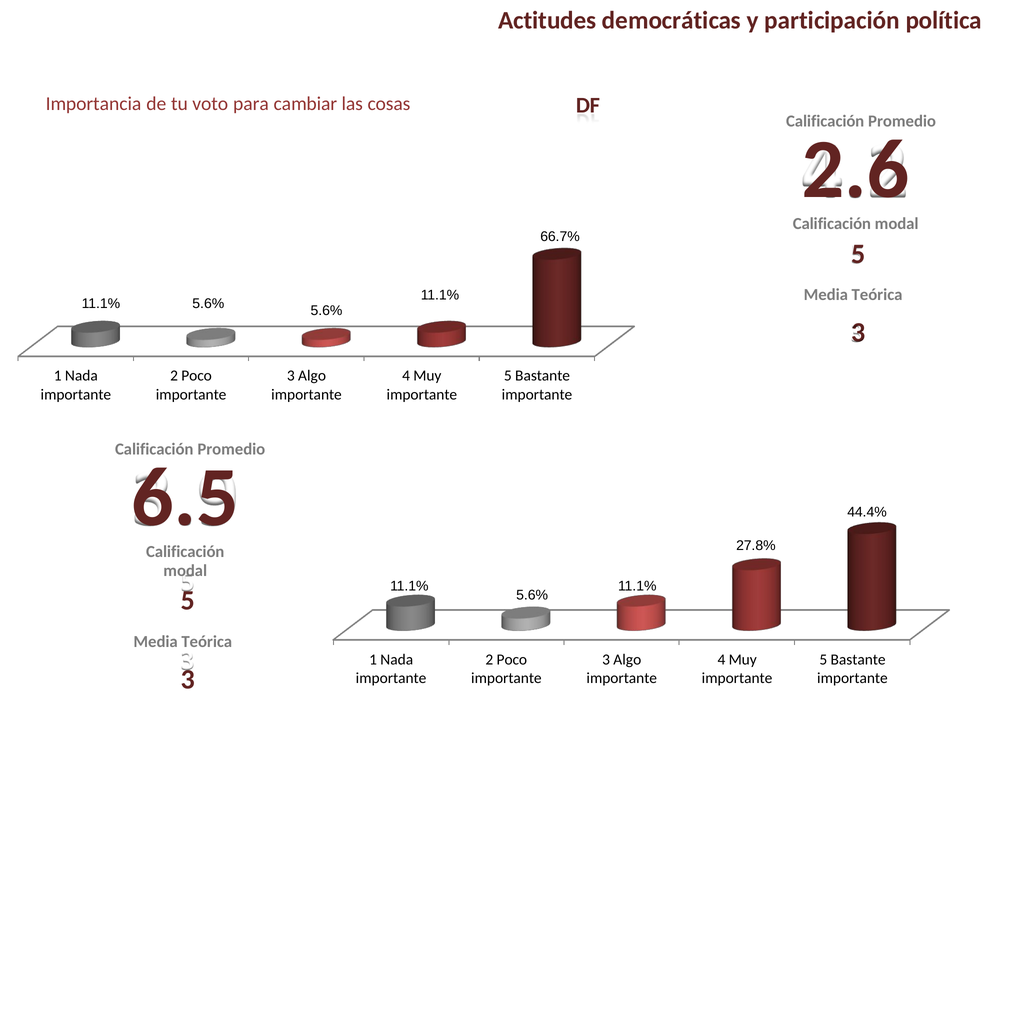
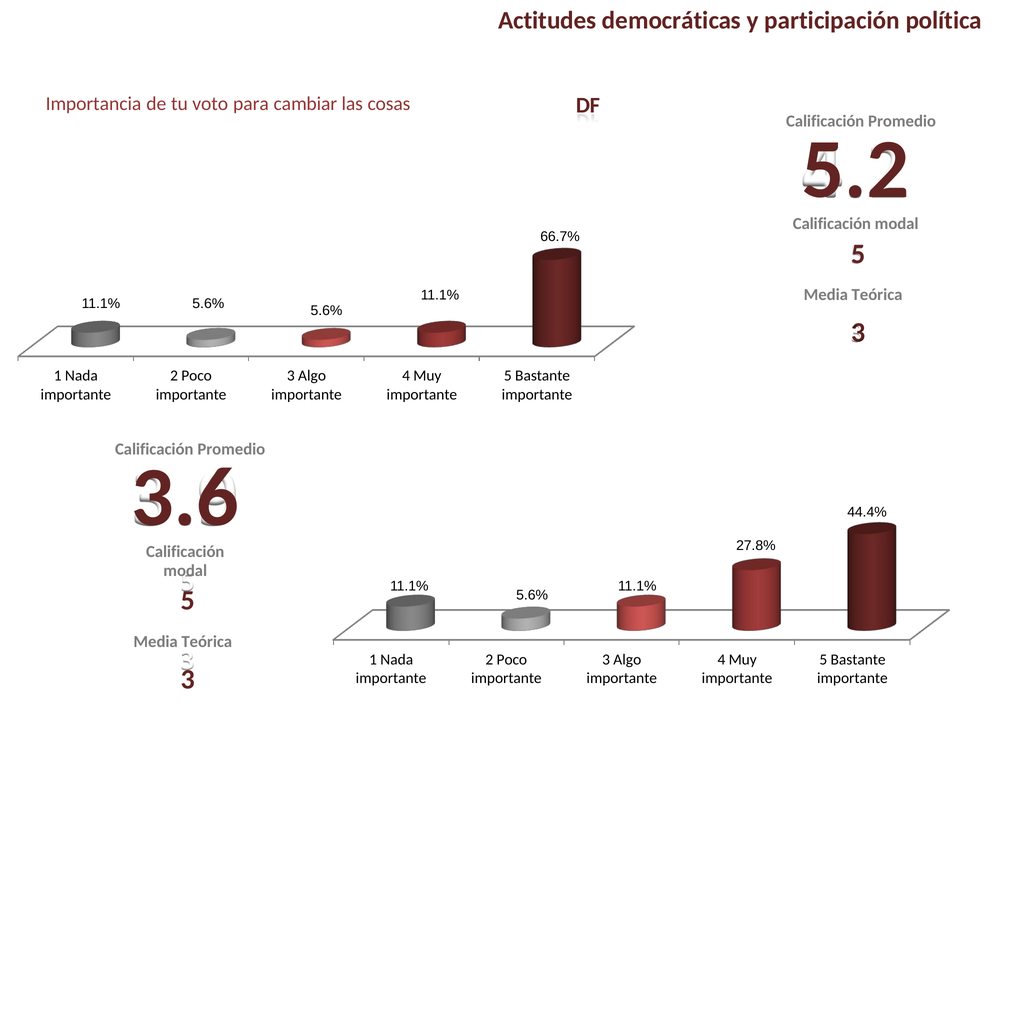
2.6: 2.6 -> 5.2 (855, 170)
6.5: 6.5 -> 3.6 (185, 498)
